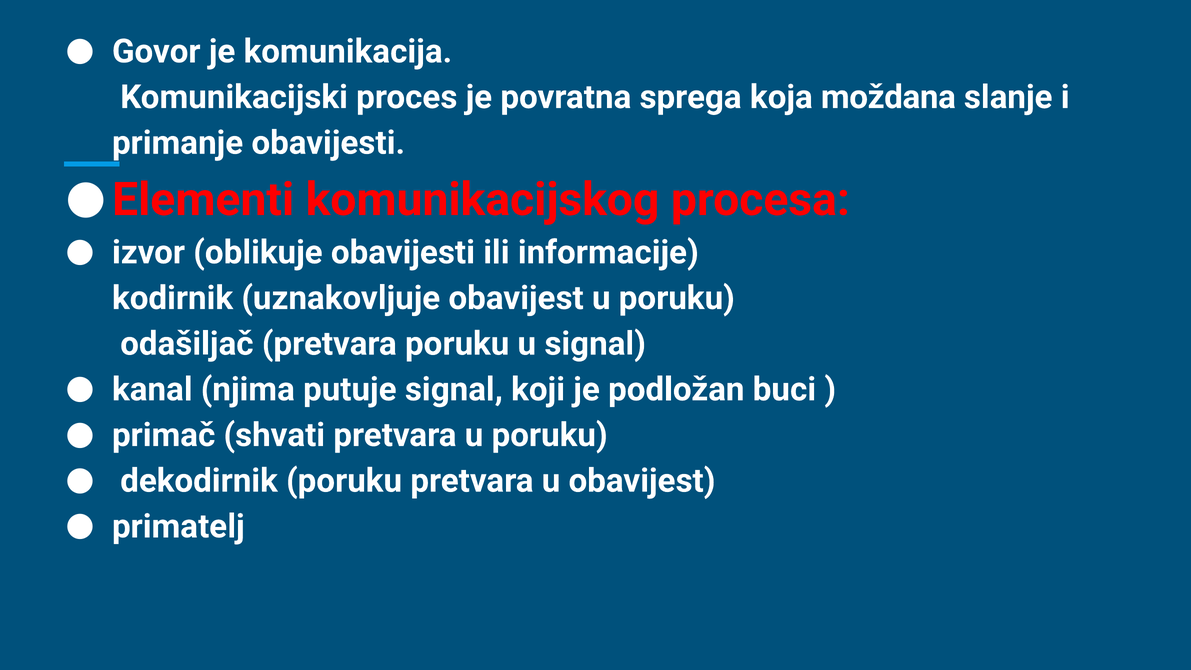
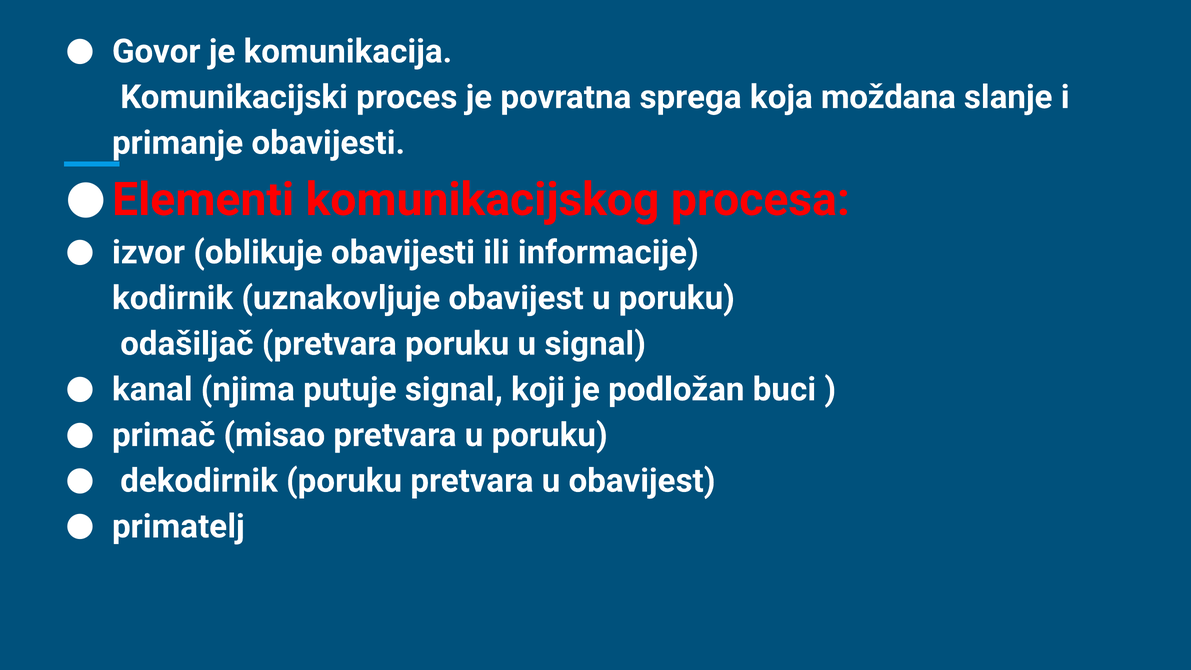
shvati: shvati -> misao (274, 435)
